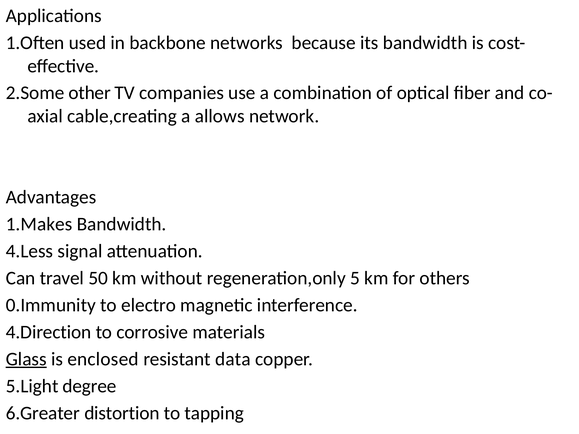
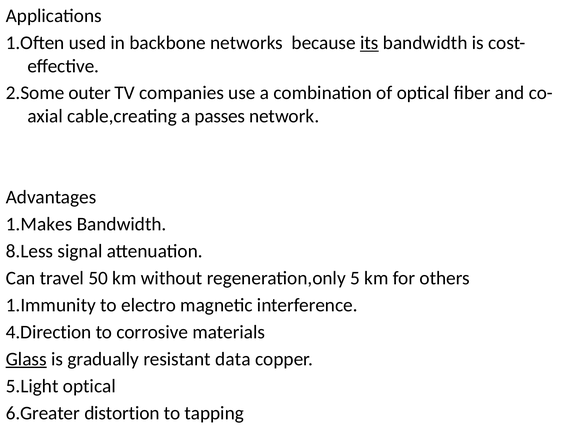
its underline: none -> present (369, 43)
other: other -> outer (90, 93)
allows: allows -> passes (220, 116)
4.Less: 4.Less -> 8.Less (29, 251)
0.Immunity: 0.Immunity -> 1.Immunity (51, 305)
enclosed: enclosed -> gradually (103, 359)
5.Light degree: degree -> optical (89, 386)
